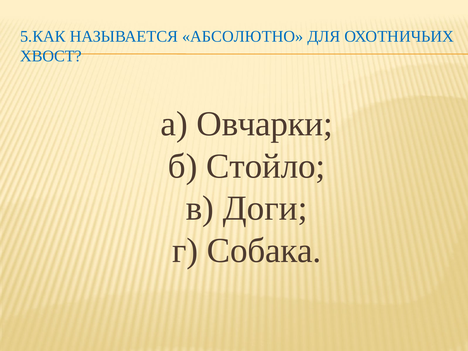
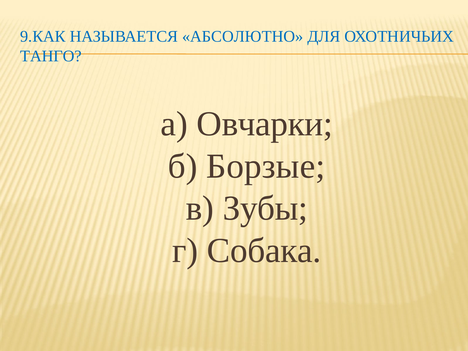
5.КАК: 5.КАК -> 9.КАК (43, 37)
ХВОСТ: ХВОСТ -> ТАНГО (51, 56)
Стойло: Стойло -> Борзые (266, 166)
Доги: Доги -> Зубы (265, 208)
